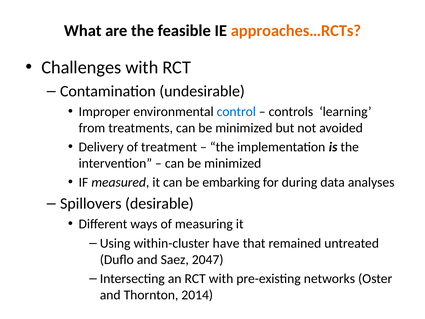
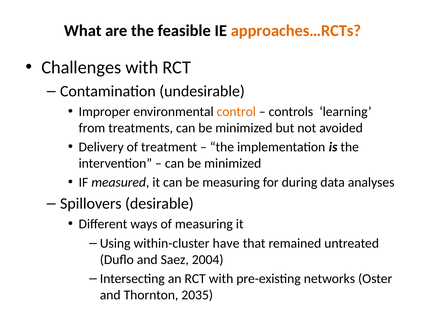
control colour: blue -> orange (236, 112)
be embarking: embarking -> measuring (231, 182)
2047: 2047 -> 2004 (208, 259)
2014: 2014 -> 2035 (197, 295)
